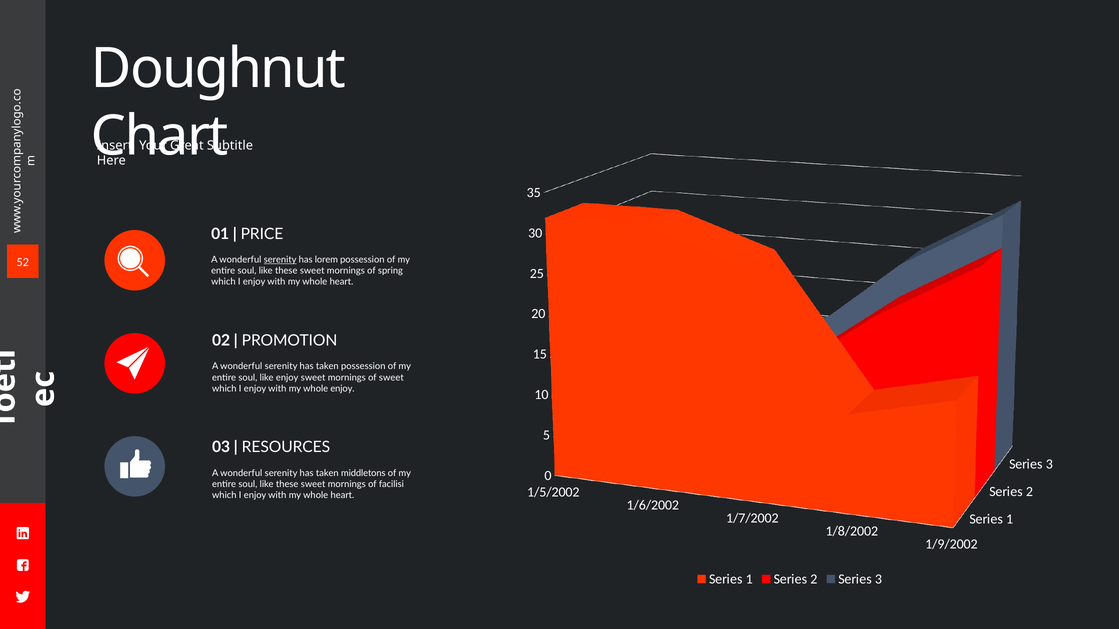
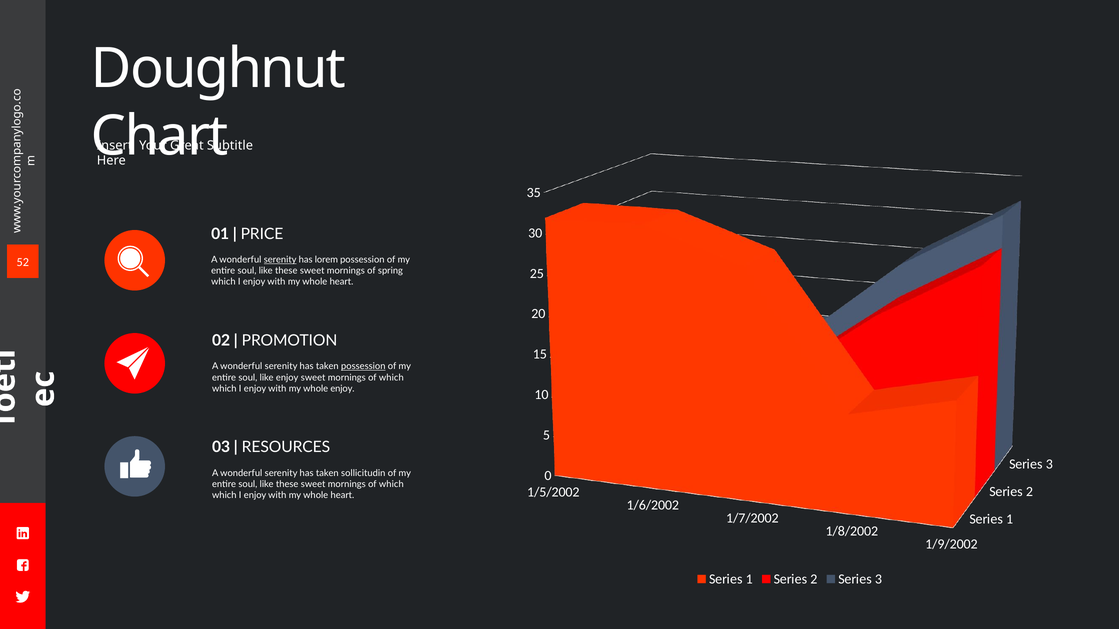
possession underline: none -> present (363, 367)
sweet: sweet -> which (391, 378)
middletons: middletons -> sollicitudin (363, 473)
facilisi: facilisi -> which (391, 484)
